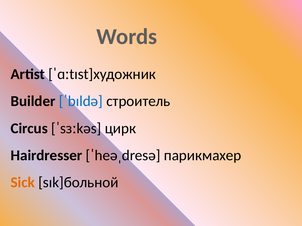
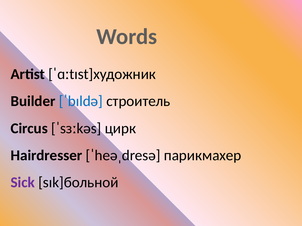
Sick colour: orange -> purple (23, 183)
